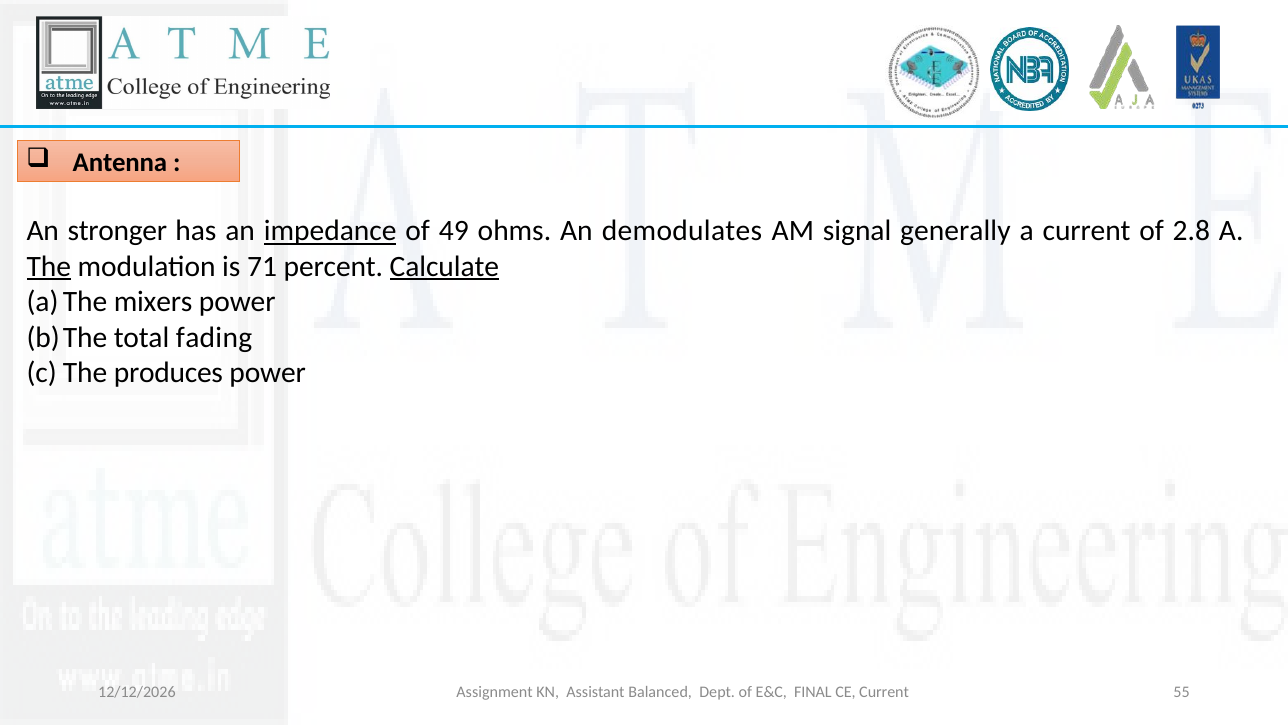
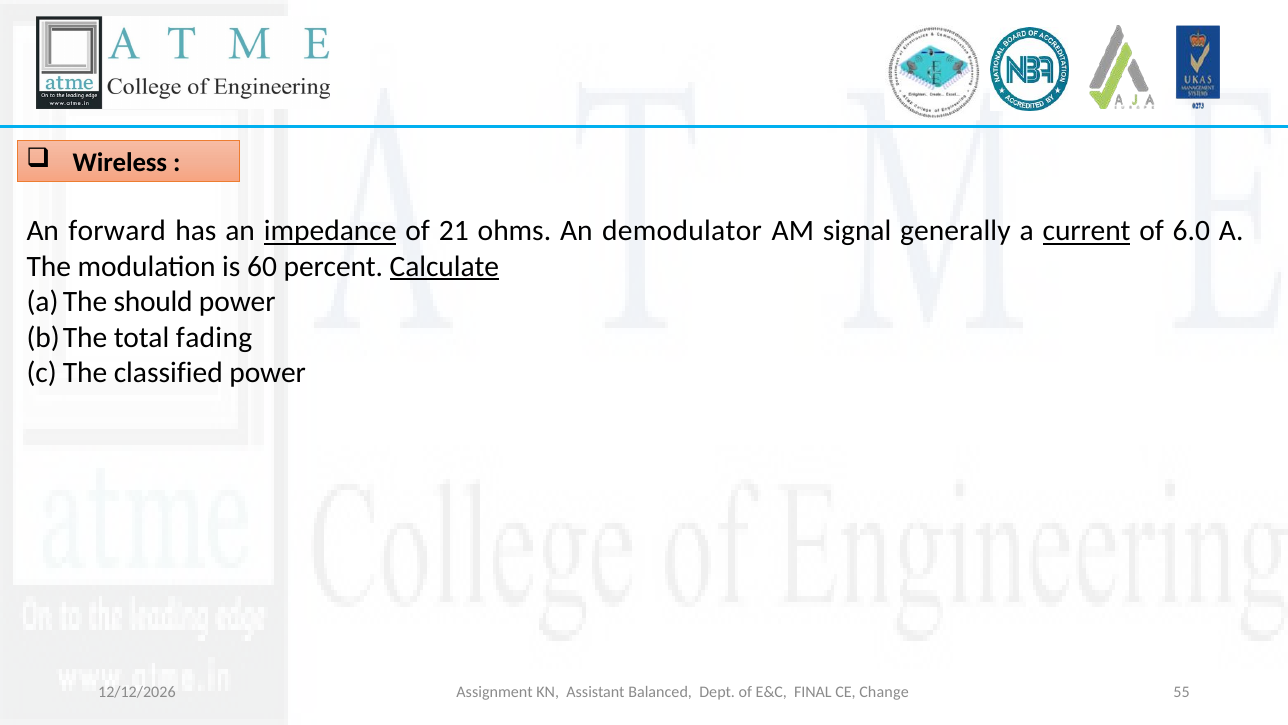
Antenna: Antenna -> Wireless (120, 162)
stronger: stronger -> forward (117, 231)
49: 49 -> 21 (454, 231)
demodulates: demodulates -> demodulator (682, 231)
current underline: none -> present (1087, 231)
2.8: 2.8 -> 6.0 (1191, 231)
The underline: present -> none (49, 266)
71: 71 -> 60 (262, 266)
mixers: mixers -> should (153, 302)
produces: produces -> classified (168, 373)
CE Current: Current -> Change (884, 692)
